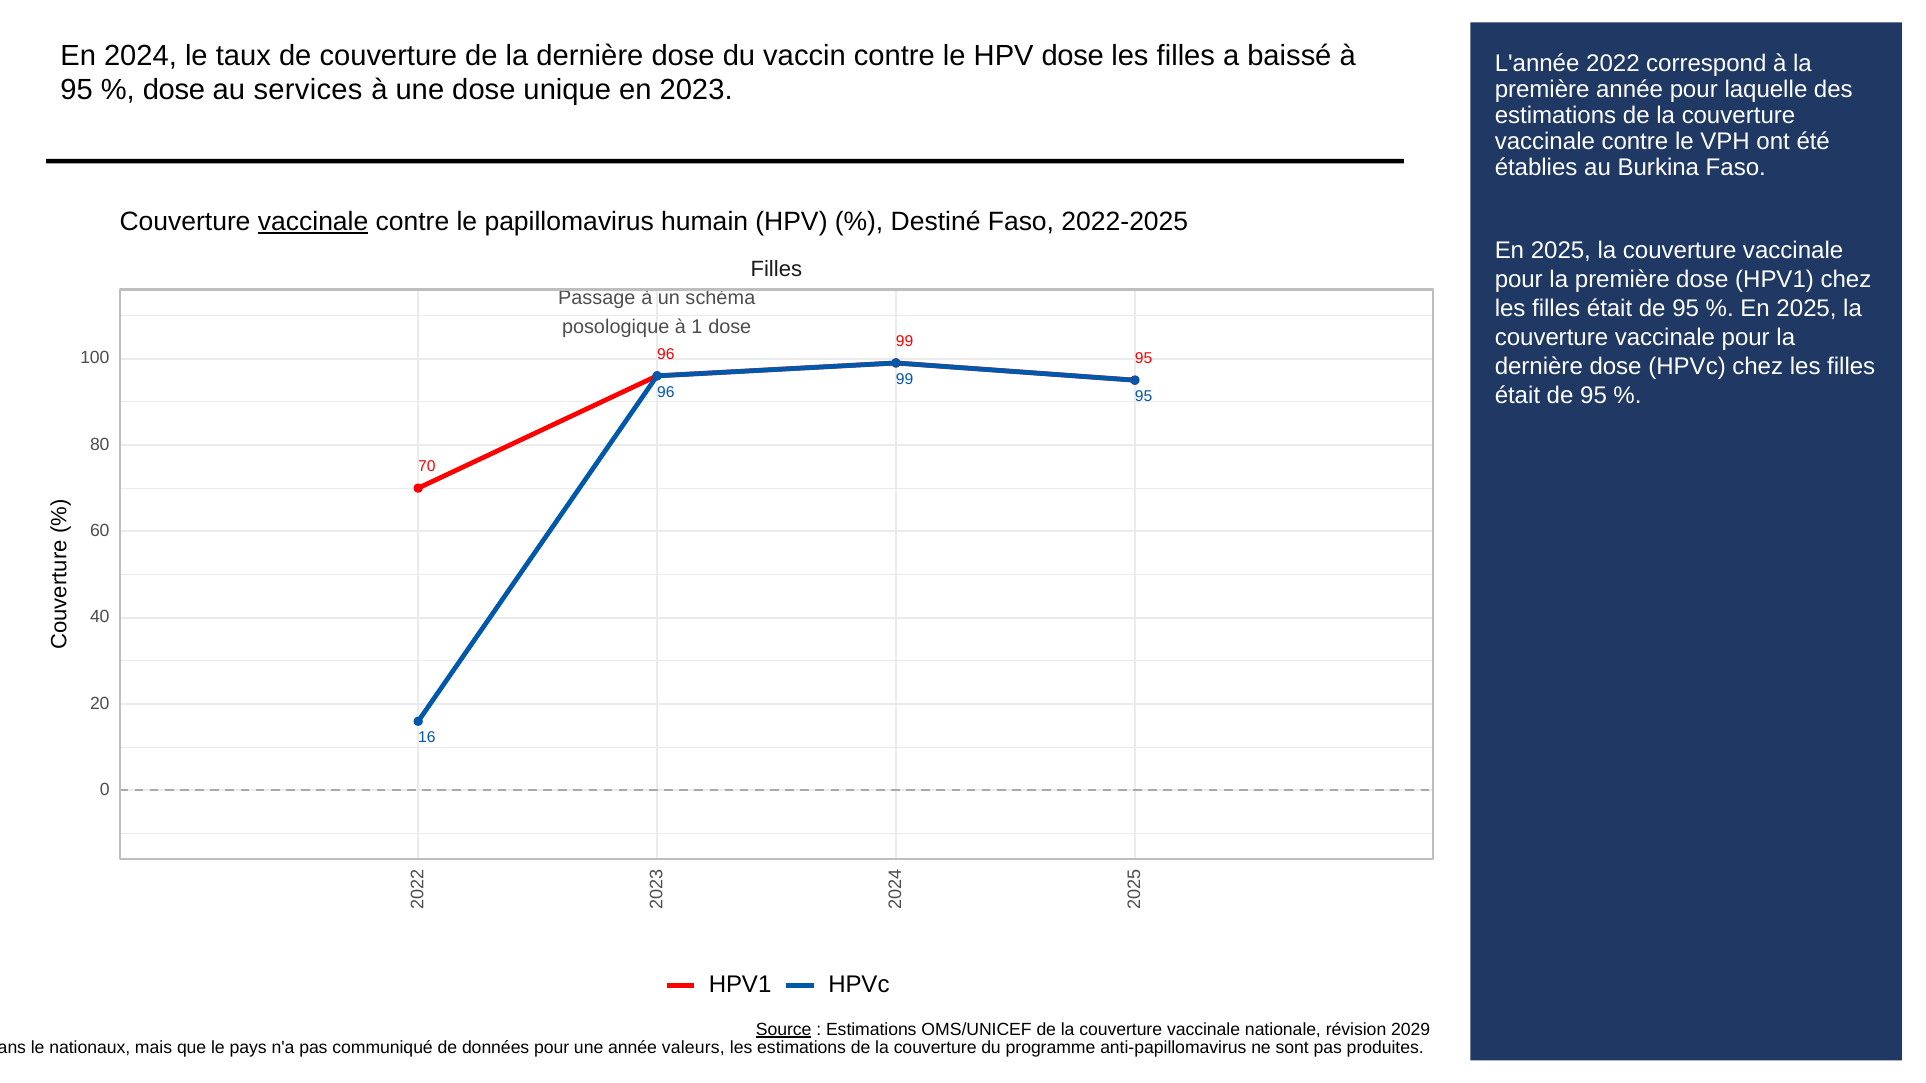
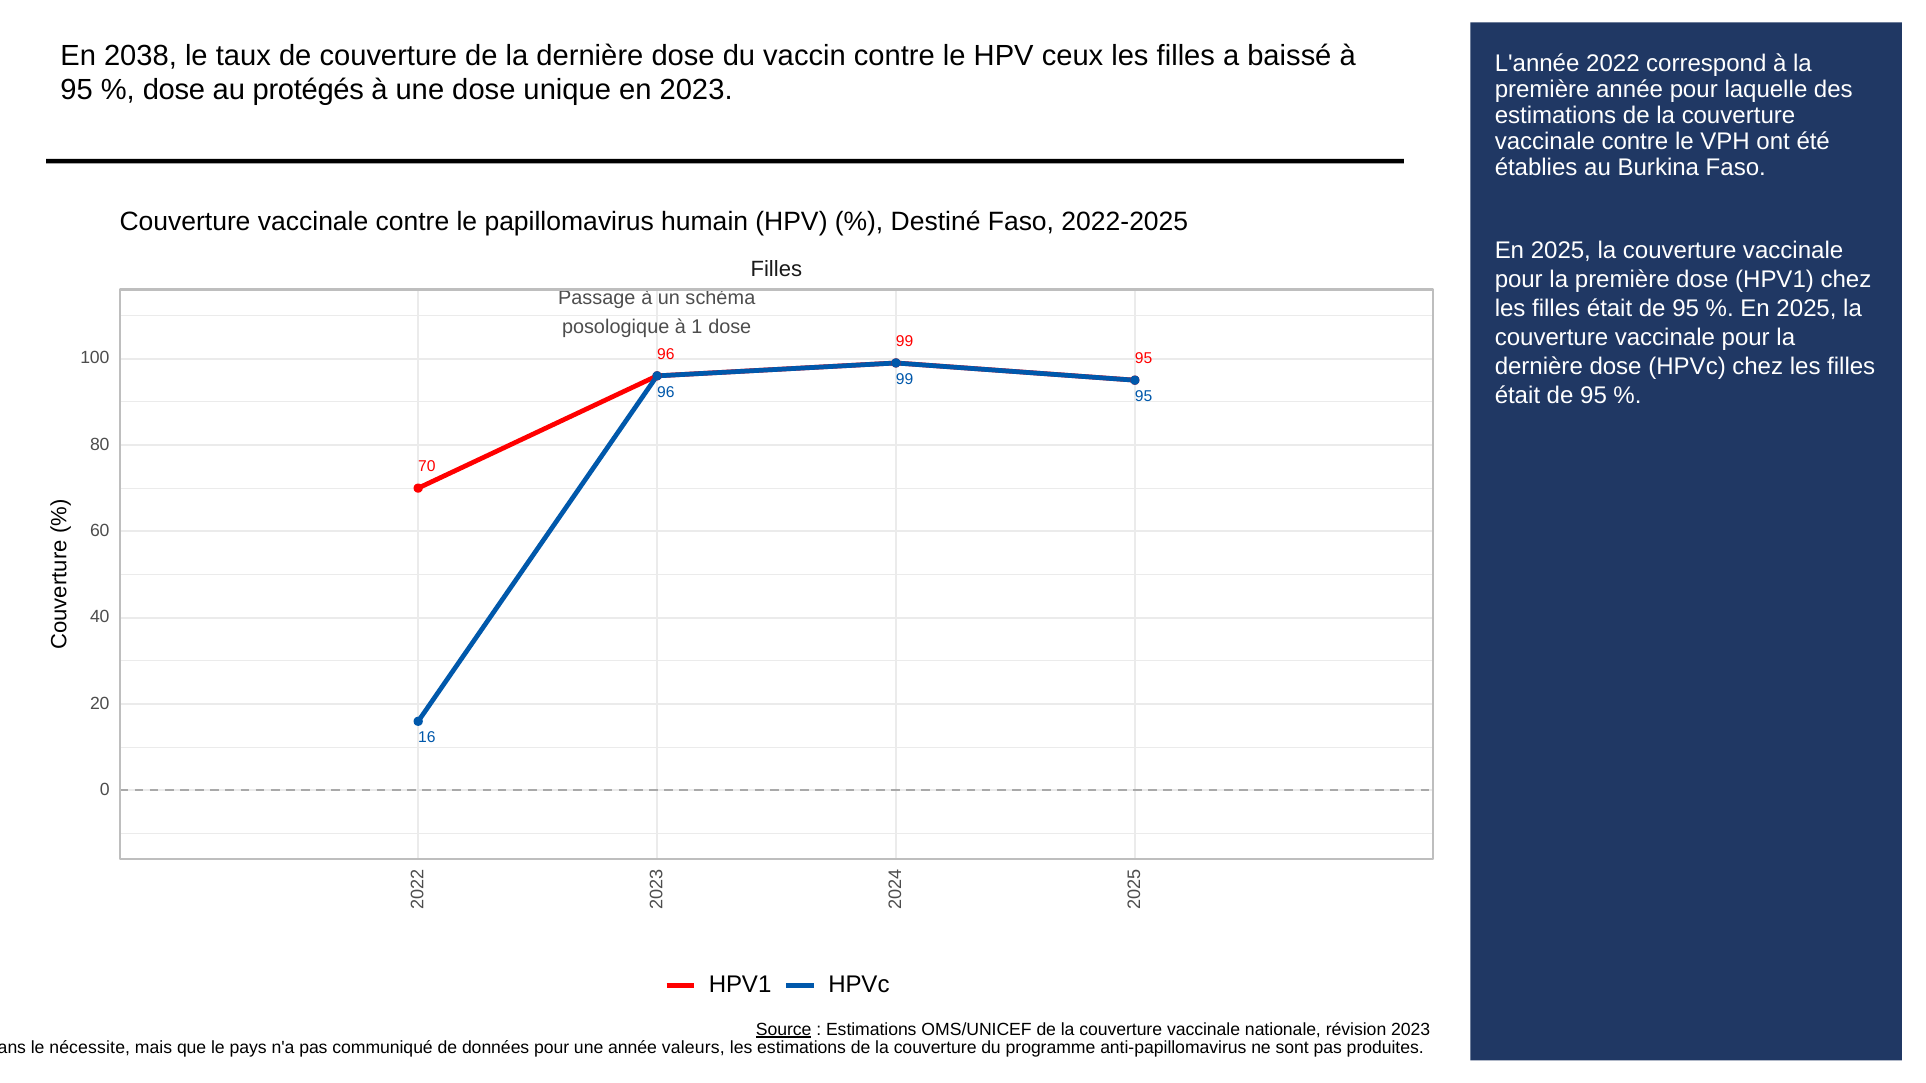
2024: 2024 -> 2038 (140, 56)
HPV dose: dose -> ceux (1073, 56)
services: services -> protégés (308, 90)
vaccinale underline: present -> none (313, 222)
révision 2029: 2029 -> 2023 (1411, 1030)
nationaux: nationaux -> nécessite (90, 1048)
